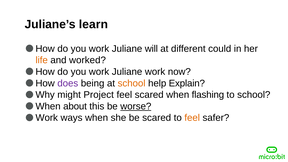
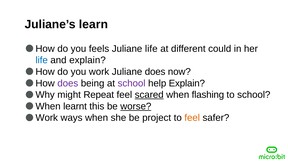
work: work -> feels (99, 49)
Juliane will: will -> life (151, 49)
life colour: orange -> blue (42, 60)
and worked: worked -> explain (87, 60)
Juliane work: work -> does (155, 72)
school colour: orange -> purple (132, 83)
Project: Project -> Repeat (99, 95)
scared underline: none -> present (149, 95)
about: about -> learnt (75, 106)
be scared: scared -> project (157, 118)
